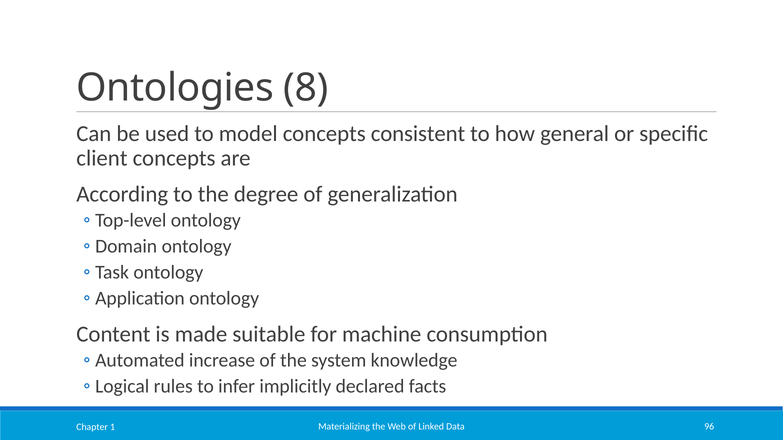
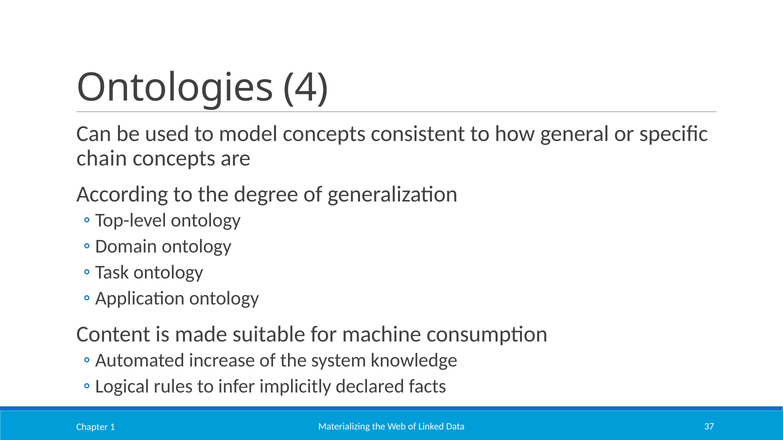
8: 8 -> 4 (306, 88)
client: client -> chain (102, 158)
96: 96 -> 37 (709, 427)
